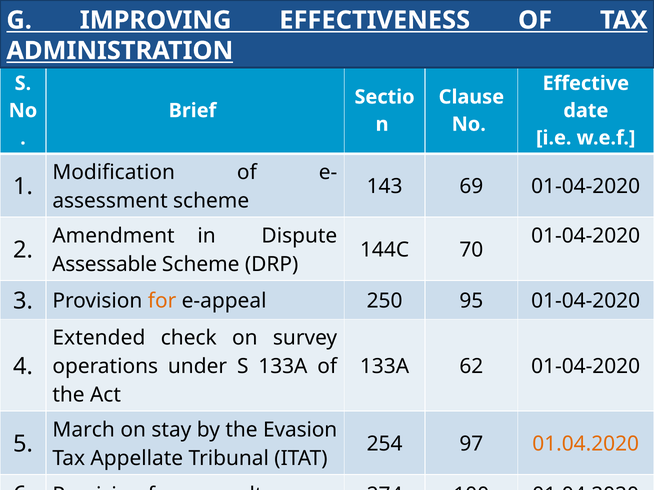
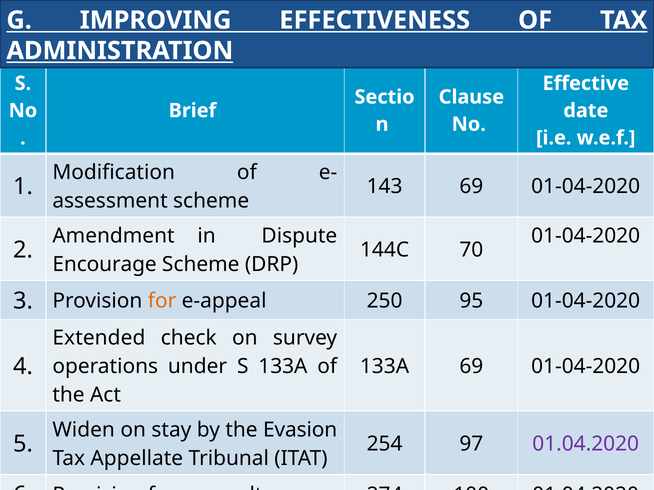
Assessable: Assessable -> Encourage (105, 264)
133A 62: 62 -> 69 (471, 367)
March: March -> Widen (84, 430)
01.04.2020 colour: orange -> purple (586, 444)
